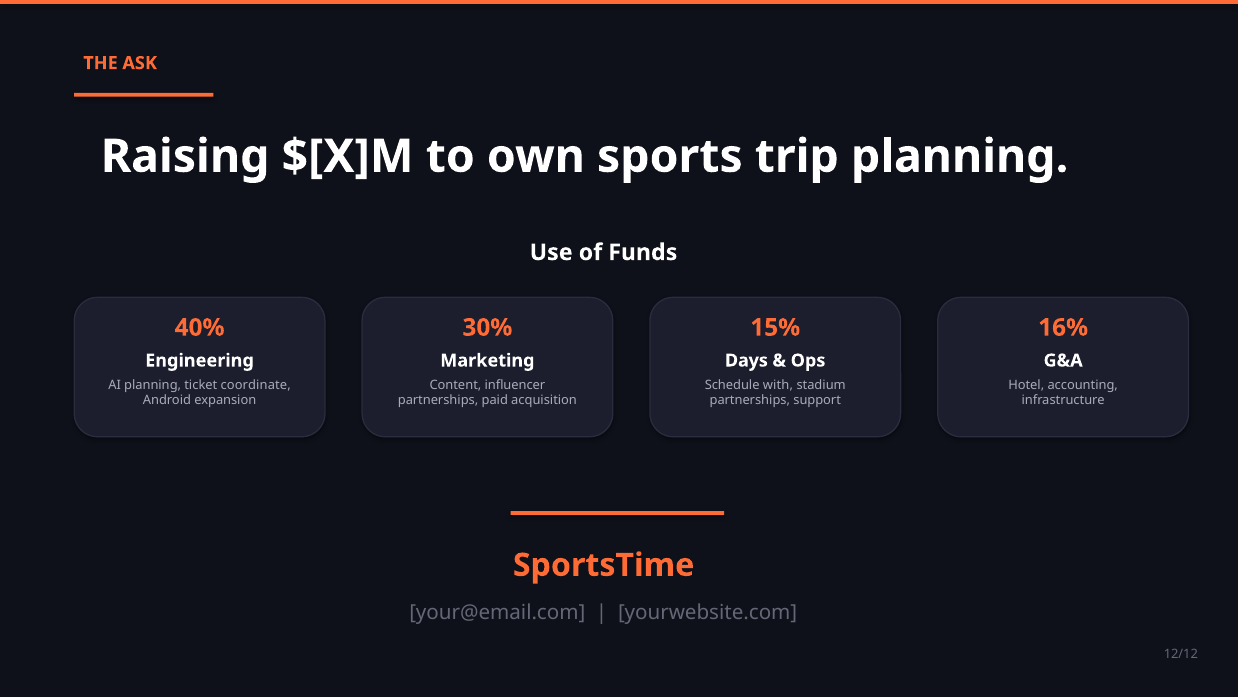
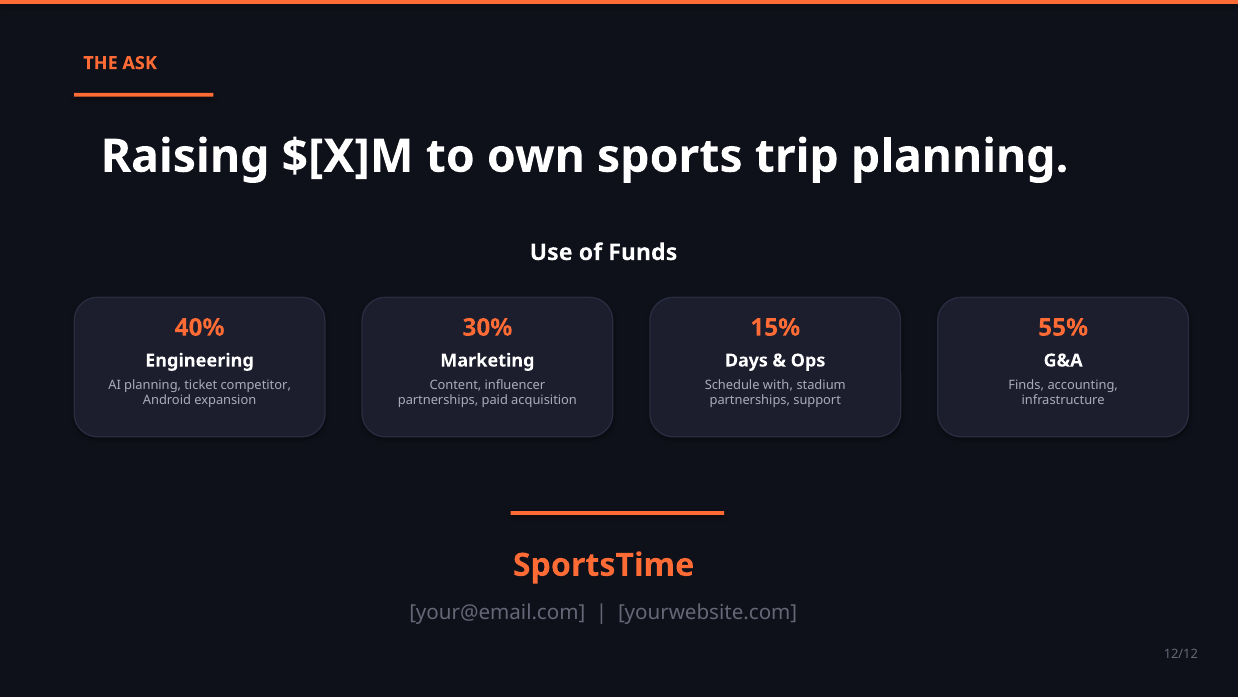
16%: 16% -> 55% (1063, 327)
coordinate: coordinate -> competitor (256, 385)
Hotel: Hotel -> Finds (1026, 385)
